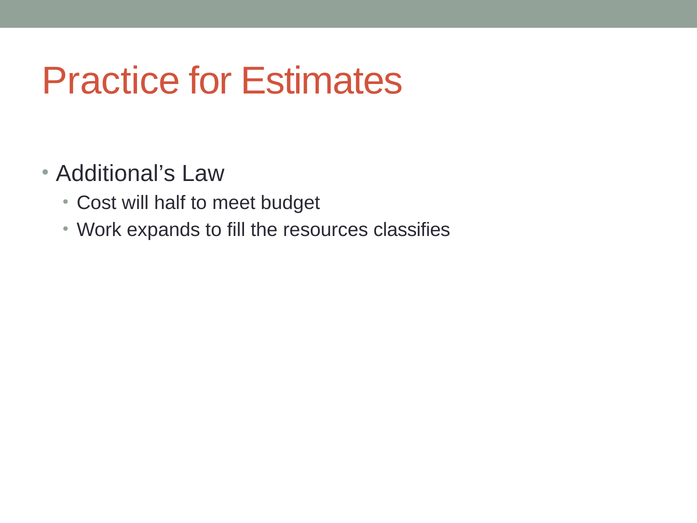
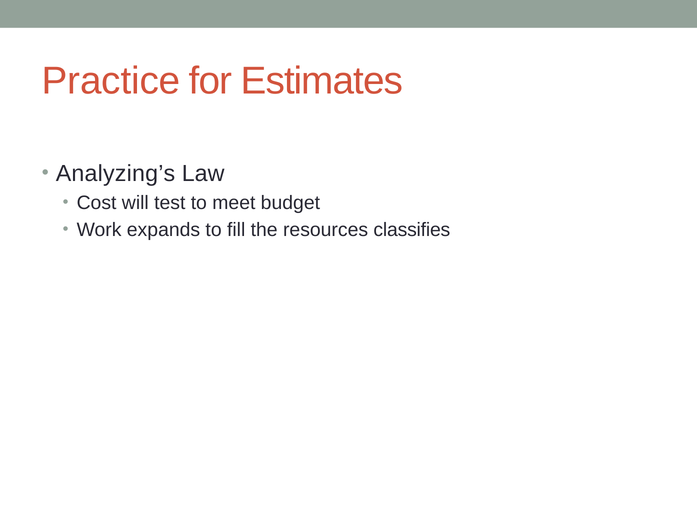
Additional’s: Additional’s -> Analyzing’s (115, 174)
half: half -> test (170, 203)
